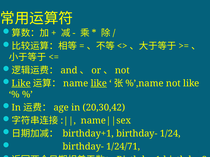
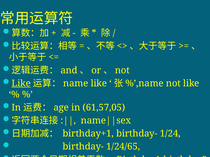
like underline: present -> none (99, 84)
20,30,42: 20,30,42 -> 61,57,05 (104, 108)
1/24/71: 1/24/71 -> 1/24/65 (123, 147)
